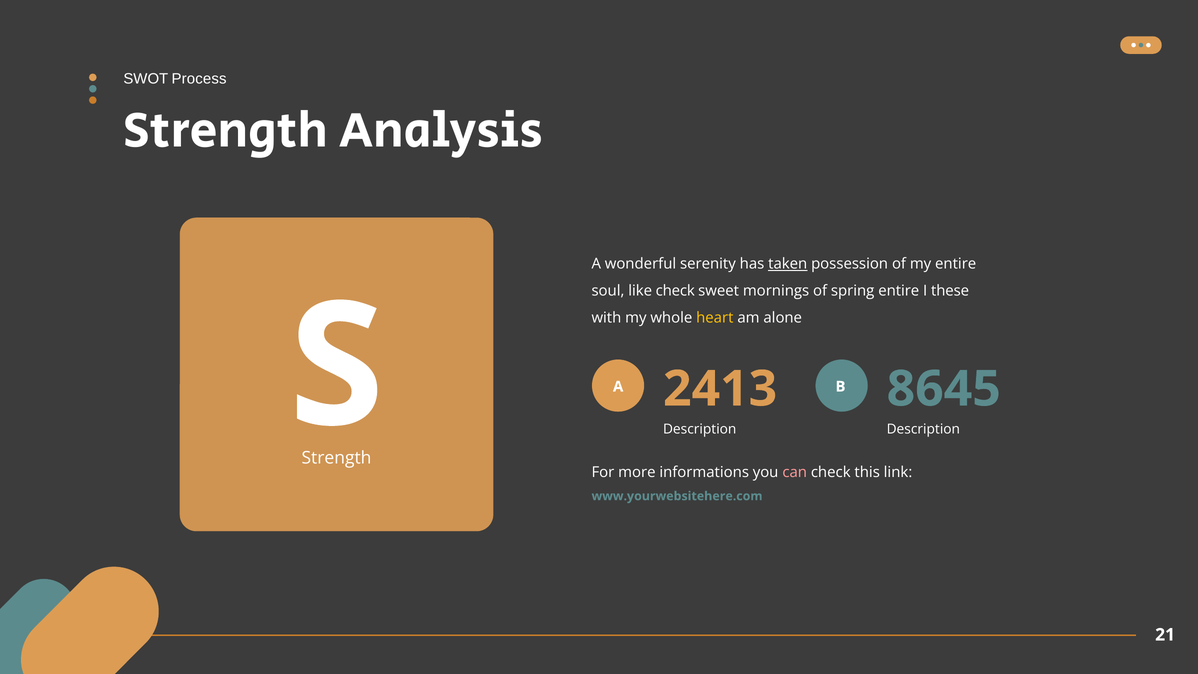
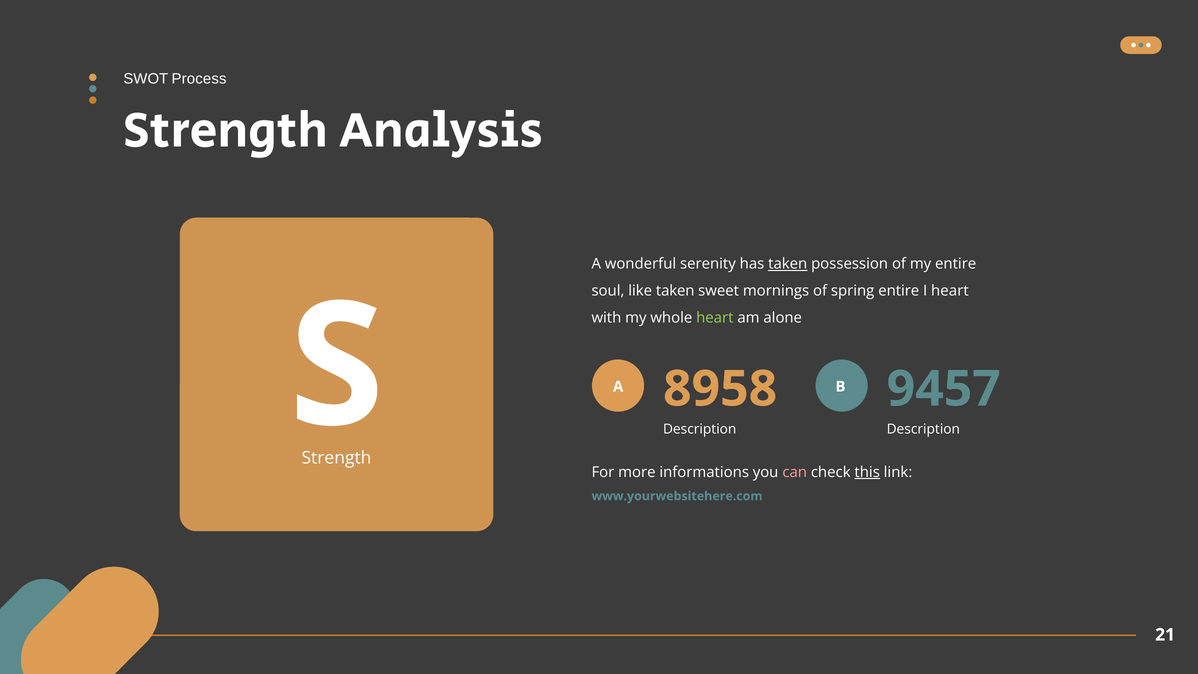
like check: check -> taken (675, 291)
I these: these -> heart (950, 291)
heart colour: yellow -> light green (715, 318)
2413: 2413 -> 8958 (720, 389)
8645: 8645 -> 9457 (944, 389)
this underline: none -> present (867, 472)
